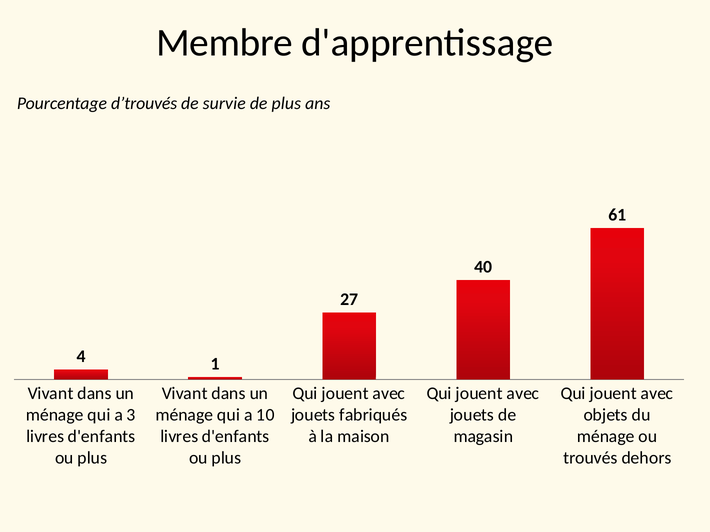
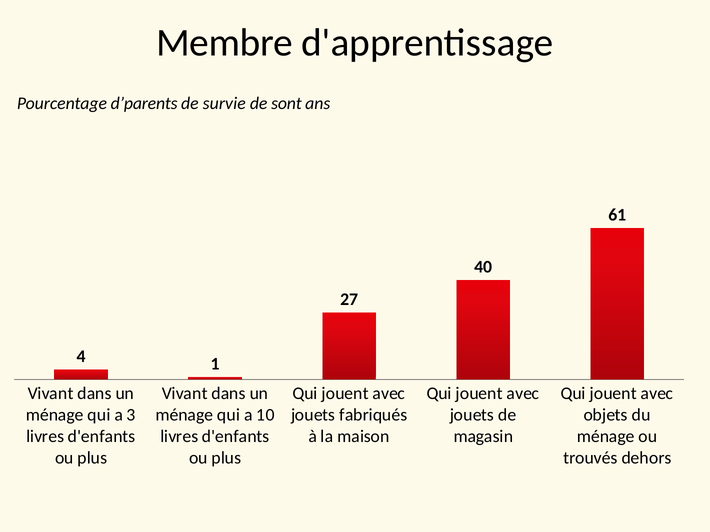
d’trouvés: d’trouvés -> d’parents (144, 104)
de plus: plus -> sont (286, 104)
